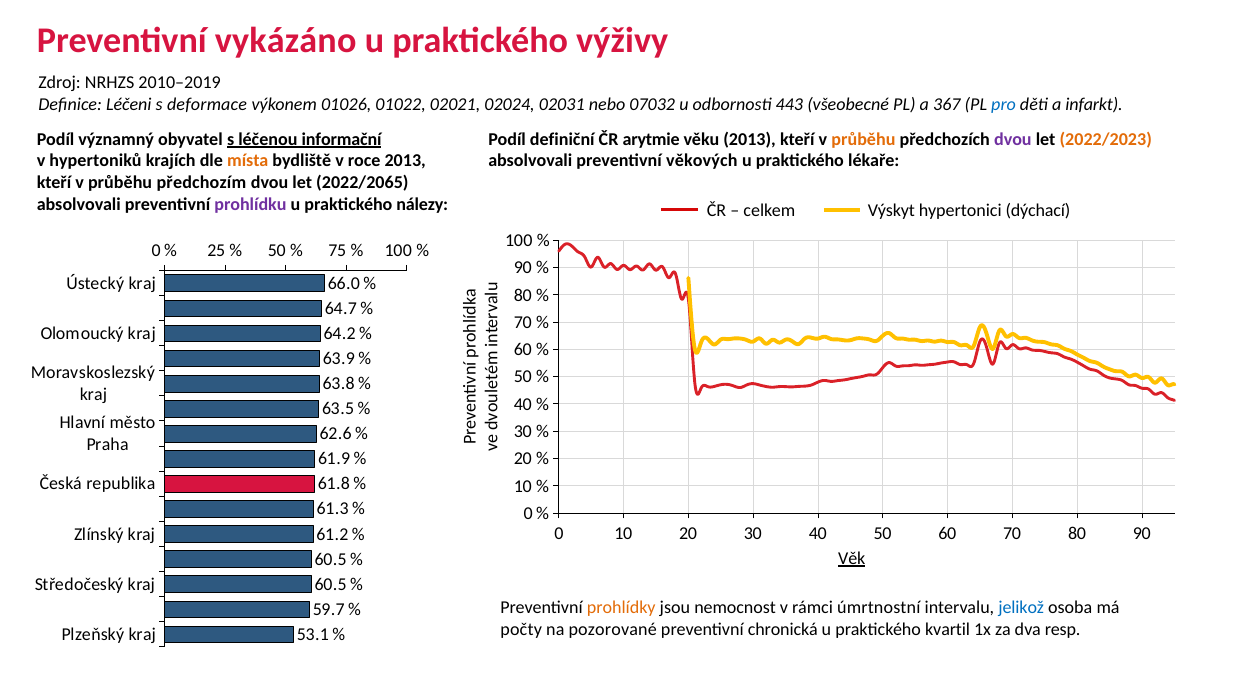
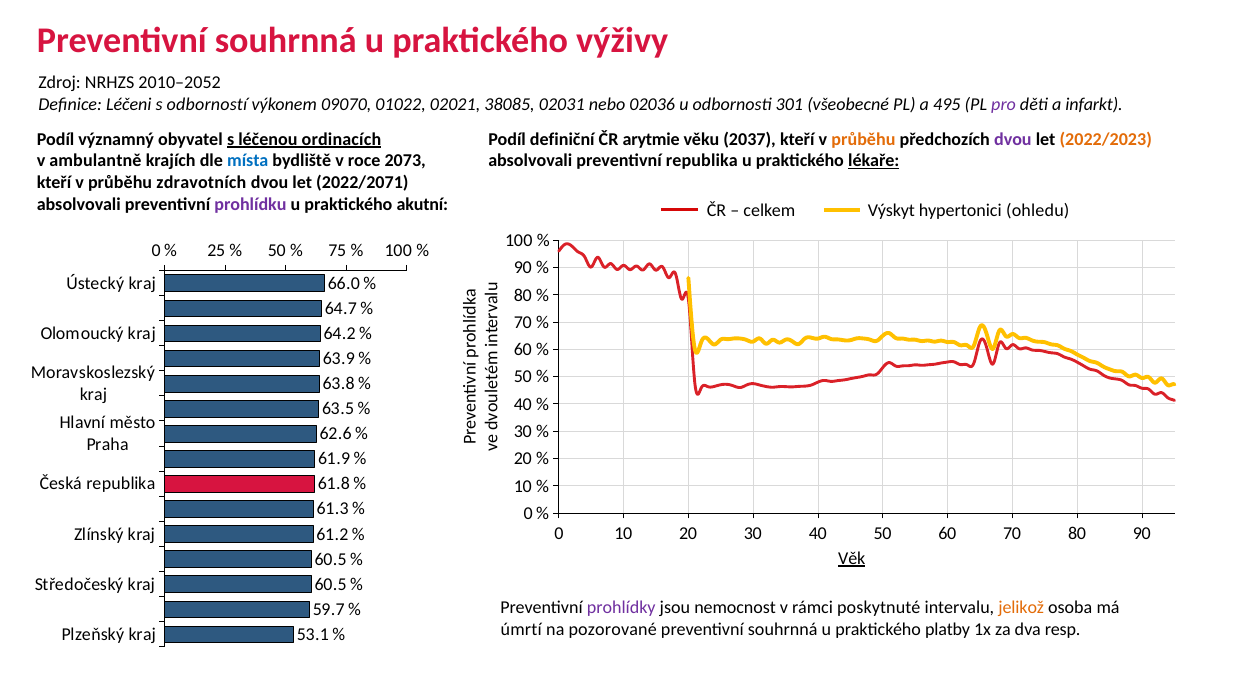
vykázáno: vykázáno -> souhrnná (286, 41)
2010–2019: 2010–2019 -> 2010–2052 (180, 83)
deformace: deformace -> odborností (207, 105)
01026: 01026 -> 09070 (346, 105)
02024: 02024 -> 38085 (510, 105)
07032: 07032 -> 02036 (652, 105)
443: 443 -> 301 (789, 105)
367: 367 -> 495 (947, 105)
pro colour: blue -> purple (1004, 105)
informační: informační -> ordinacích (341, 139)
věku 2013: 2013 -> 2037 (750, 139)
hypertoniků: hypertoniků -> ambulantně (95, 161)
místa colour: orange -> blue (248, 161)
roce 2013: 2013 -> 2073 (405, 161)
preventivní věkových: věkových -> republika (702, 161)
lékaře underline: none -> present (874, 161)
předchozím: předchozím -> zdravotních (201, 183)
2022/2065: 2022/2065 -> 2022/2071 (362, 183)
nálezy: nálezy -> akutní (422, 204)
dýchací: dýchací -> ohledu (1038, 211)
prohlídky colour: orange -> purple (621, 608)
úmrtnostní: úmrtnostní -> poskytnuté (879, 608)
jelikož colour: blue -> orange (1021, 608)
počty: počty -> úmrtí (521, 630)
chronická: chronická -> souhrnná (783, 630)
kvartil: kvartil -> platby (948, 630)
